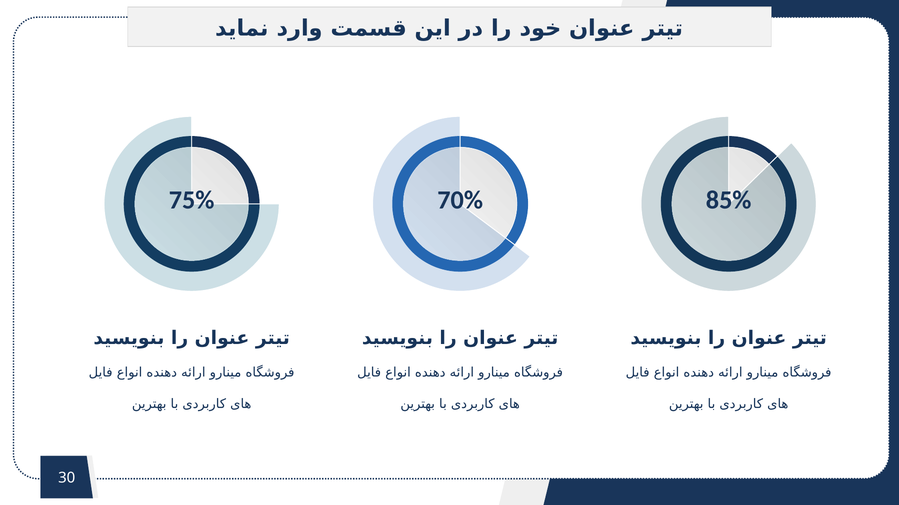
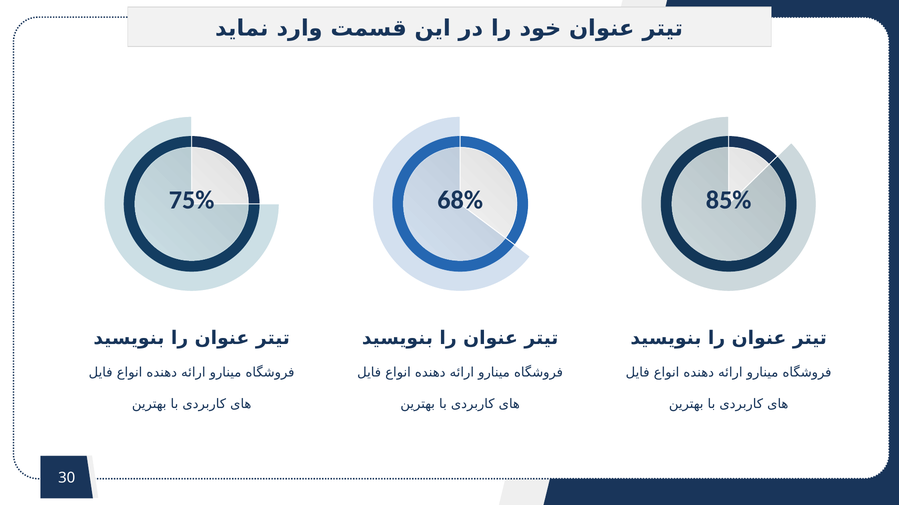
70%: 70% -> 68% (460, 200)
